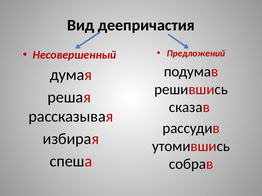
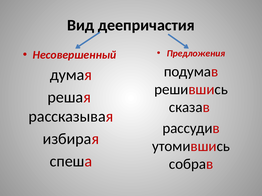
Предложений: Предложений -> Предложения (196, 53)
